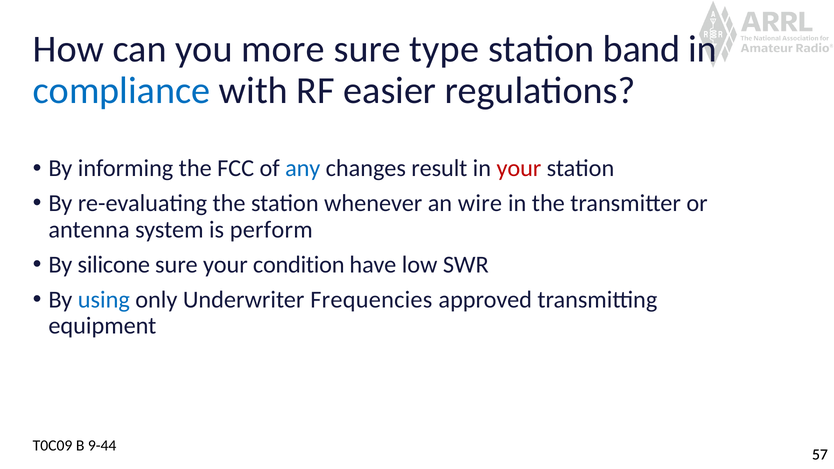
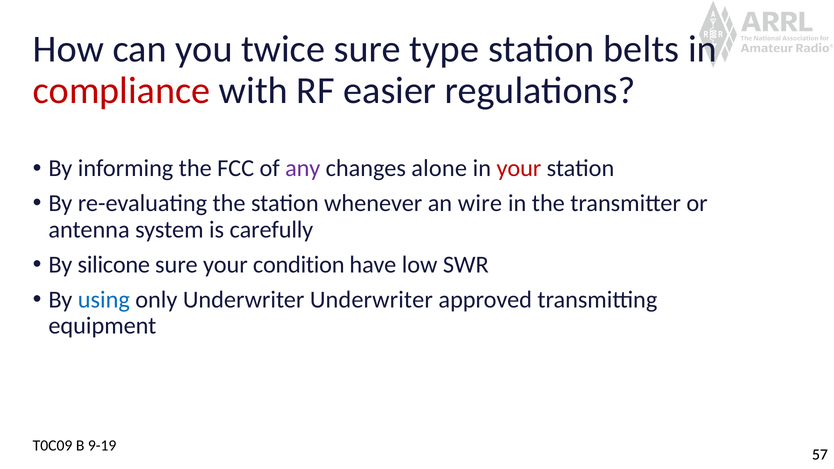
more: more -> twice (283, 49)
band: band -> belts (641, 49)
compliance colour: blue -> red (122, 91)
any colour: blue -> purple (303, 168)
result: result -> alone (439, 168)
perform: perform -> carefully (271, 230)
Underwriter Frequencies: Frequencies -> Underwriter (371, 300)
9-44: 9-44 -> 9-19 (102, 446)
